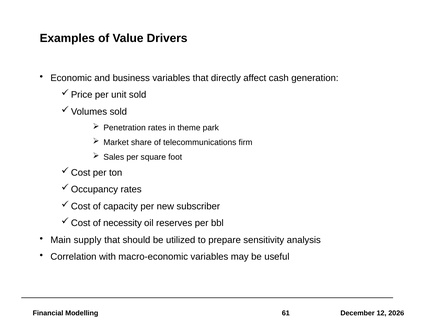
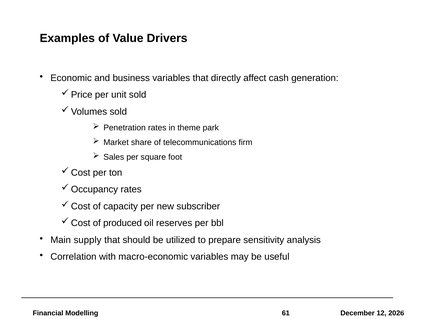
necessity: necessity -> produced (123, 223)
